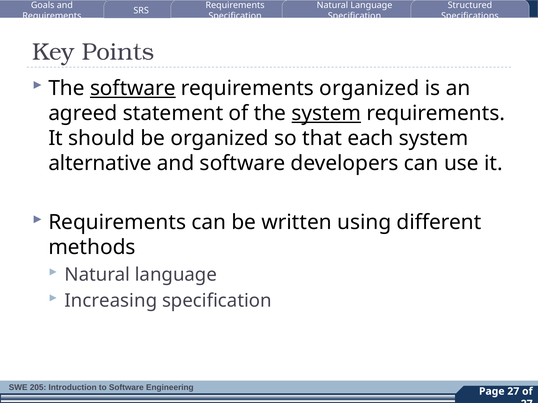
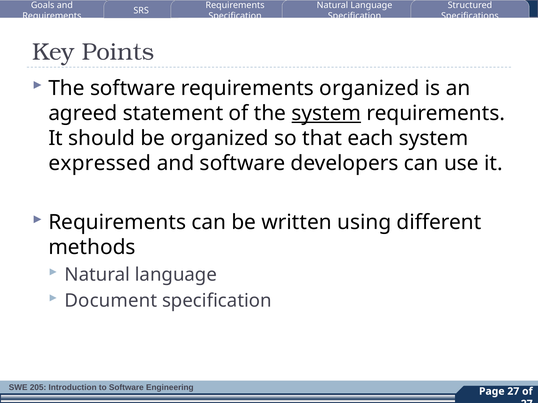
software underline: present -> none (133, 88)
alternative: alternative -> expressed (100, 164)
Increasing: Increasing -> Document (111, 301)
